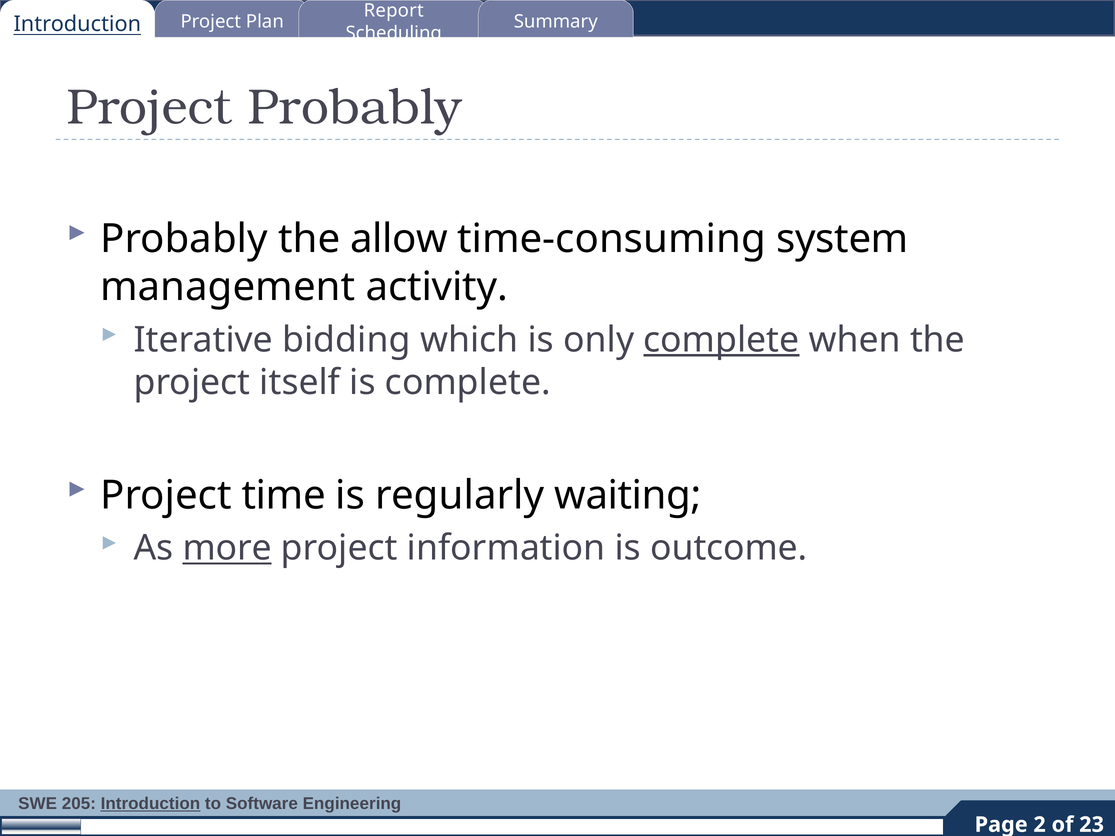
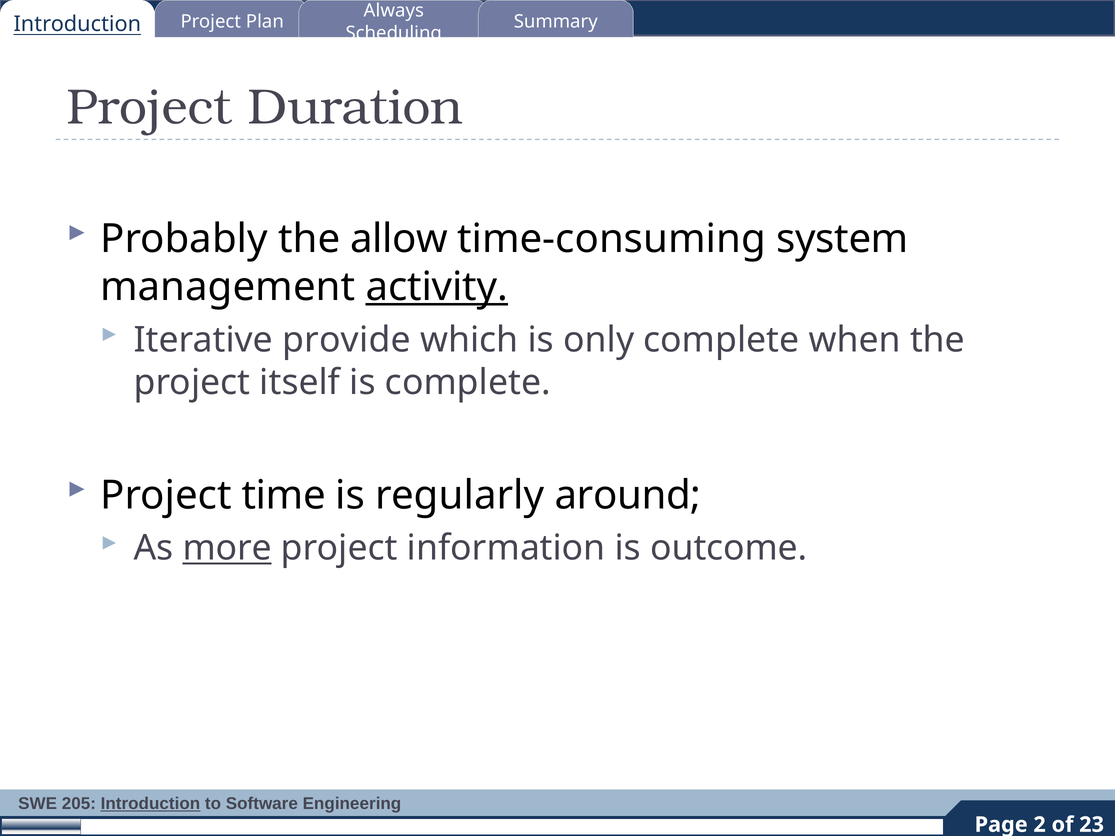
Report: Report -> Always (394, 11)
Project Probably: Probably -> Duration (355, 107)
activity underline: none -> present (437, 287)
bidding: bidding -> provide (346, 340)
complete underline: present -> none (721, 340)
waiting: waiting -> around (628, 495)
